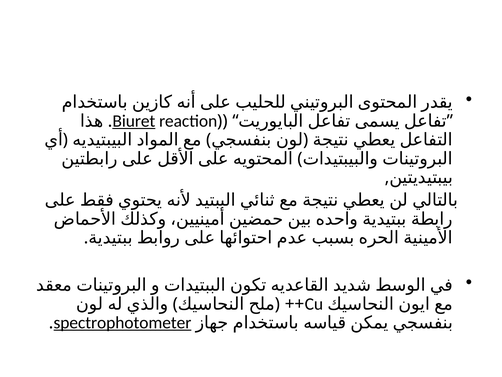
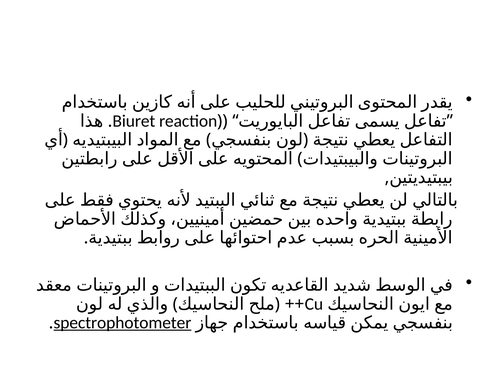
Biuret underline: present -> none (134, 121)
